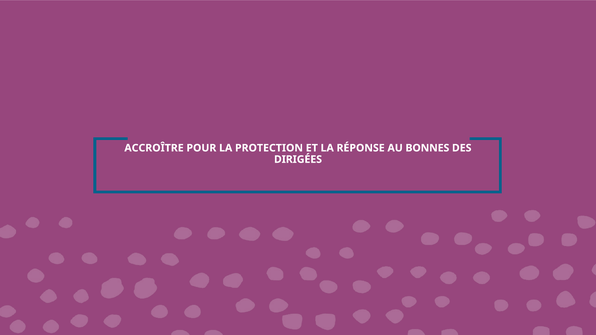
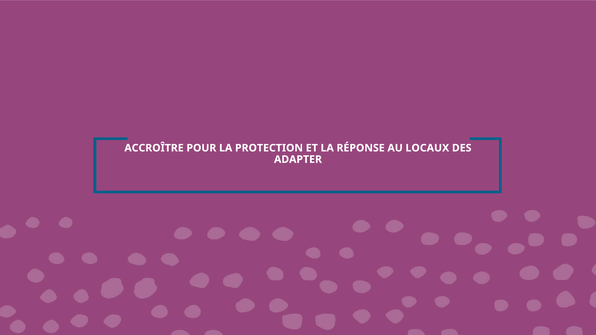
BONNES: BONNES -> LOCAUX (427, 148)
DIRIGÉES: DIRIGÉES -> ADAPTER (298, 159)
